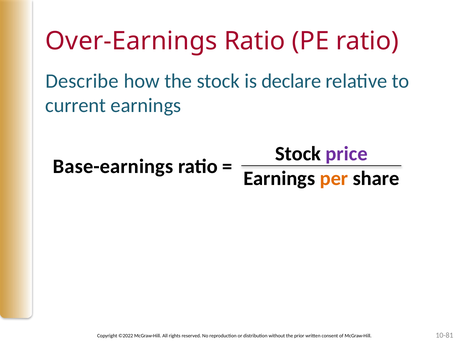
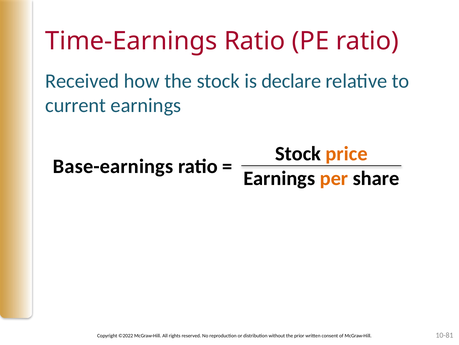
Over-Earnings: Over-Earnings -> Time-Earnings (131, 41)
Describe: Describe -> Received (82, 81)
price colour: purple -> orange (347, 154)
